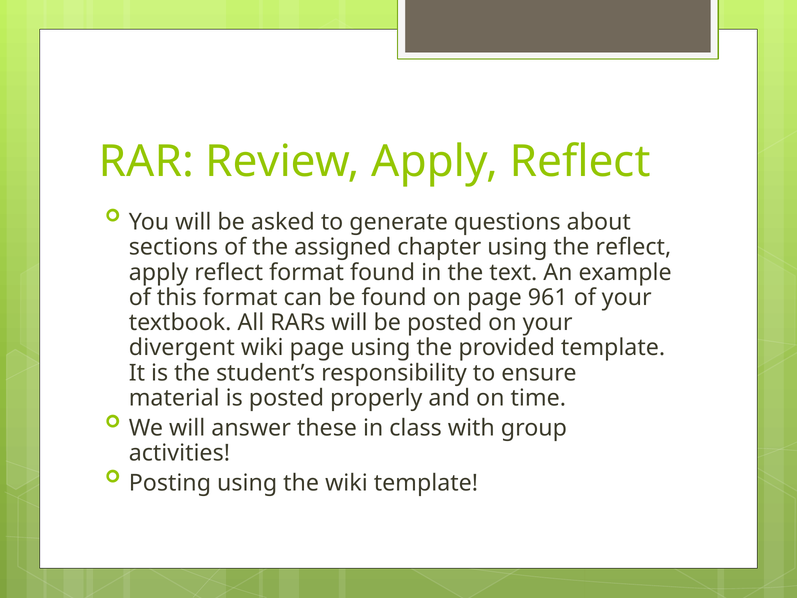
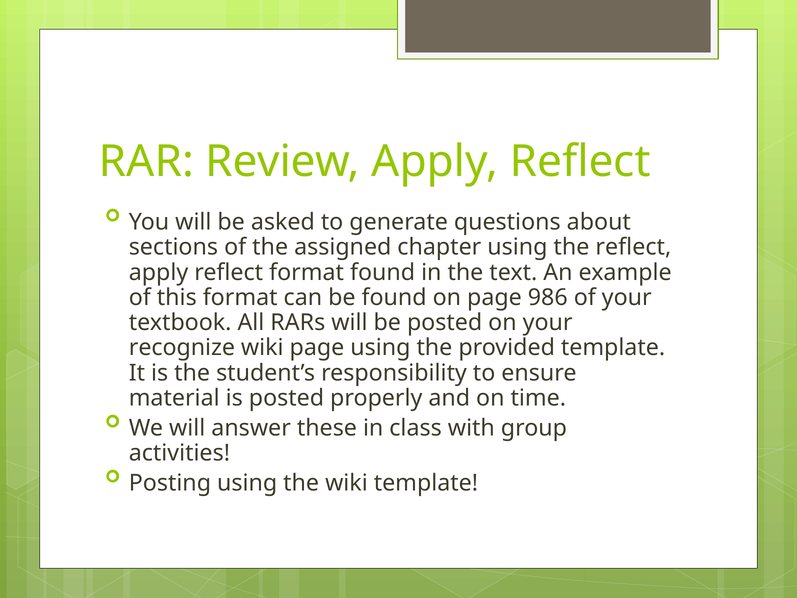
961: 961 -> 986 (548, 297)
divergent: divergent -> recognize (182, 348)
